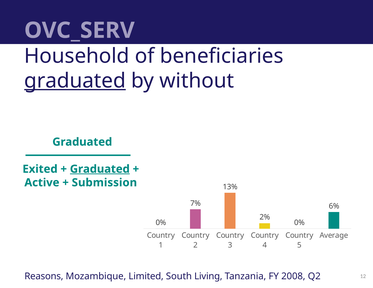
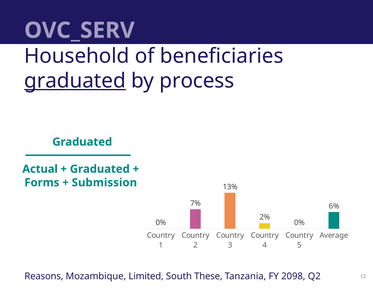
without: without -> process (197, 81)
Exited: Exited -> Actual (40, 169)
Graduated underline: present -> none (100, 169)
Active: Active -> Forms (42, 183)
Living: Living -> These (208, 276)
2008: 2008 -> 2098 (293, 276)
